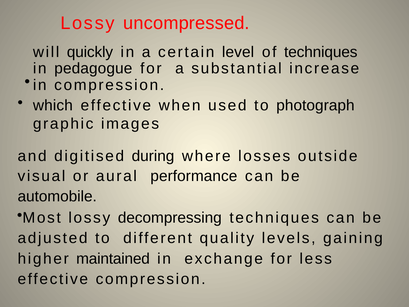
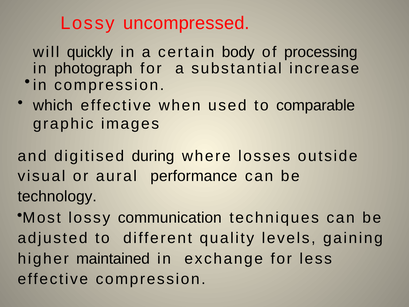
level: level -> body (238, 52)
of techniques: techniques -> processing (321, 52)
pedagogue: pedagogue -> photograph (93, 68)
photograph: photograph -> comparable (316, 105)
automobile: automobile -> technology (57, 196)
decompressing: decompressing -> communication (170, 218)
